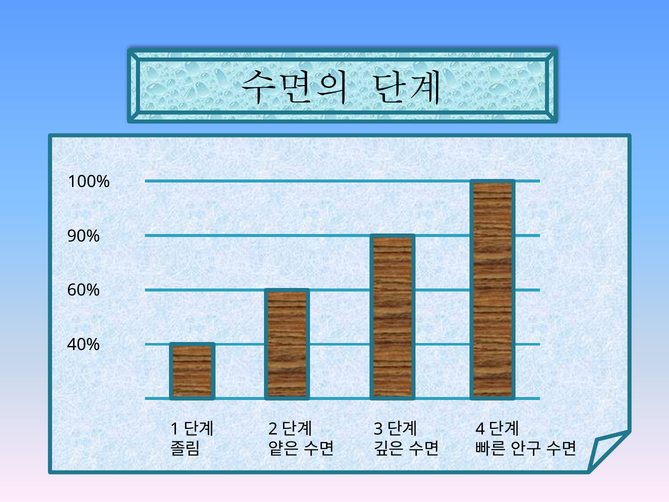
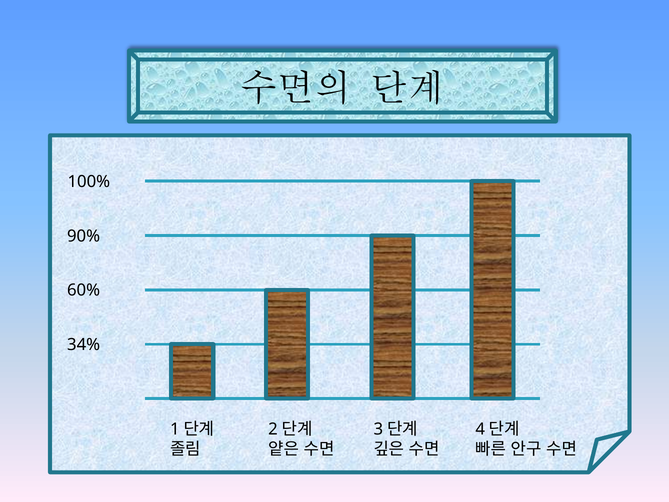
40%: 40% -> 34% (84, 345)
